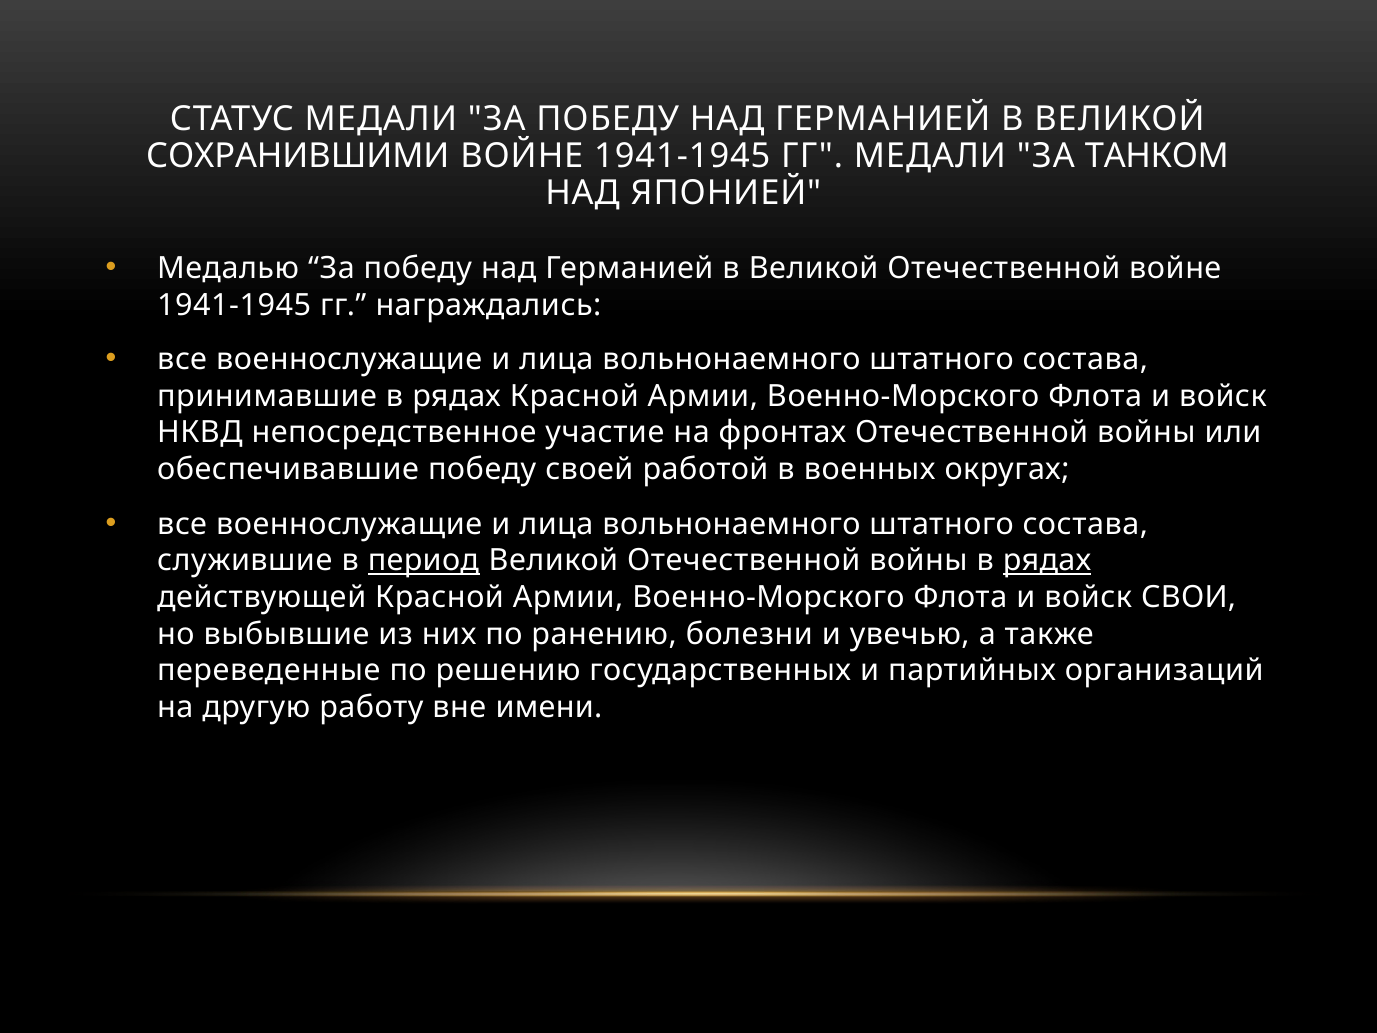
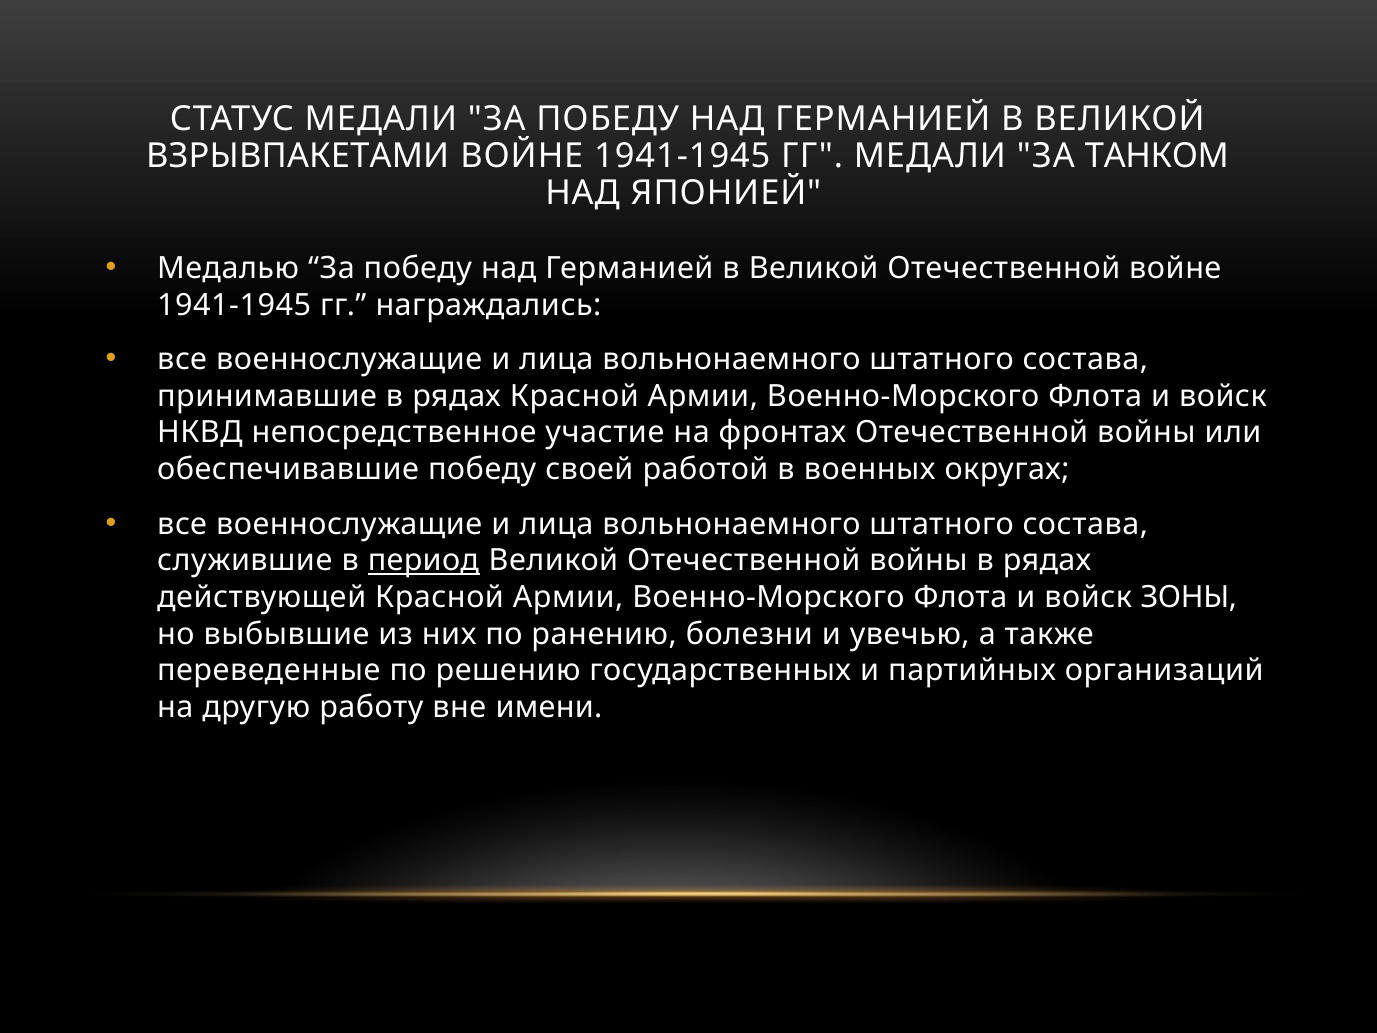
СОХРАНИВШИМИ: СОХРАНИВШИМИ -> ВЗРЫВПАКЕТАМИ (298, 156)
рядах underline: present -> none (1047, 560)
СВОИ: СВОИ -> ЗОНЫ (1189, 597)
